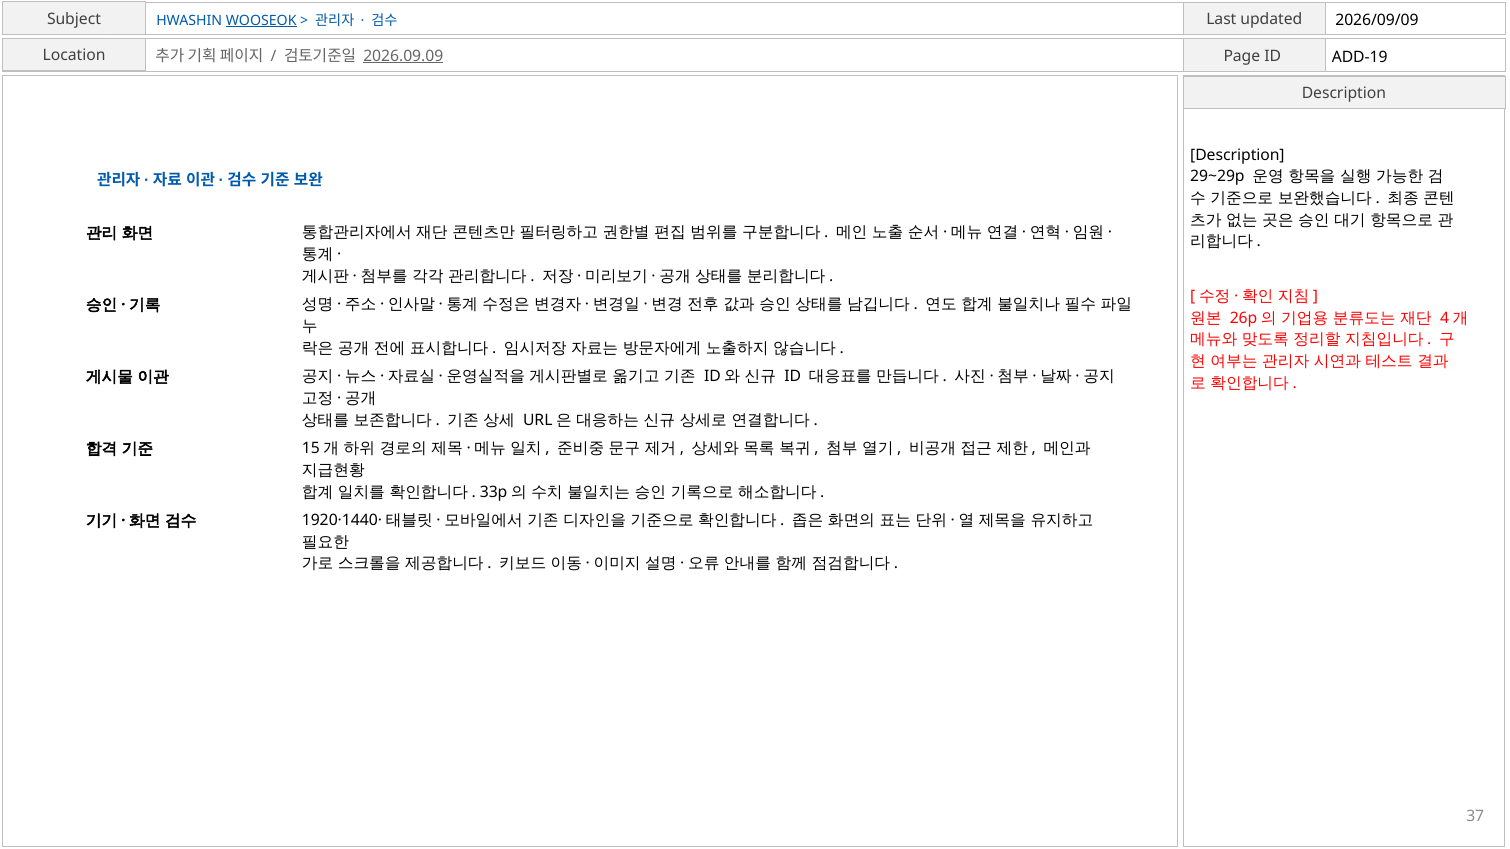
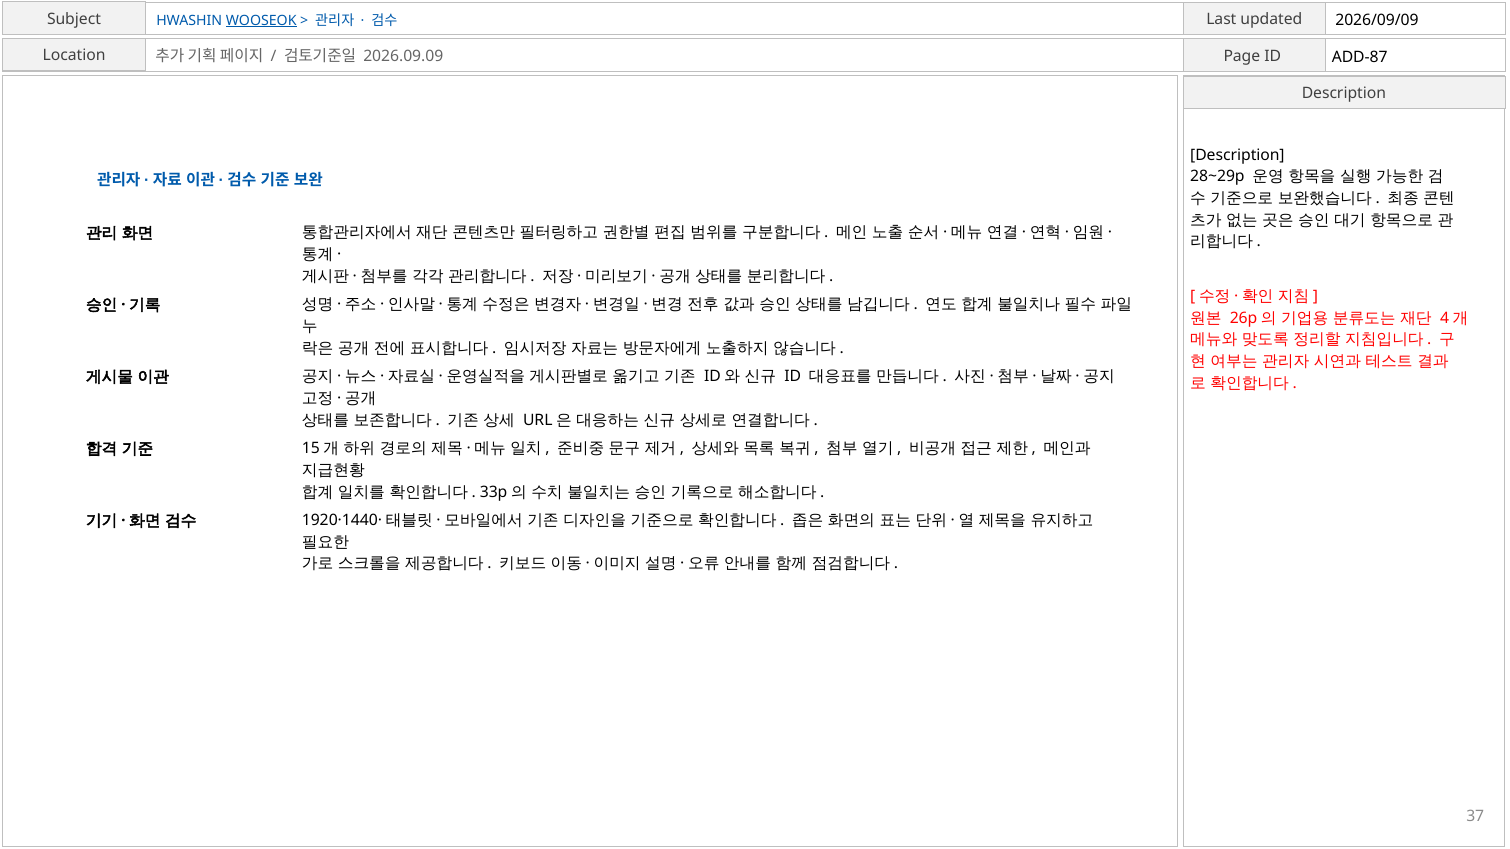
2026.09.09 underline: present -> none (403, 56)
ADD-19: ADD-19 -> ADD-87 (1360, 57)
29~29p: 29~29p -> 28~29p (1217, 177)
